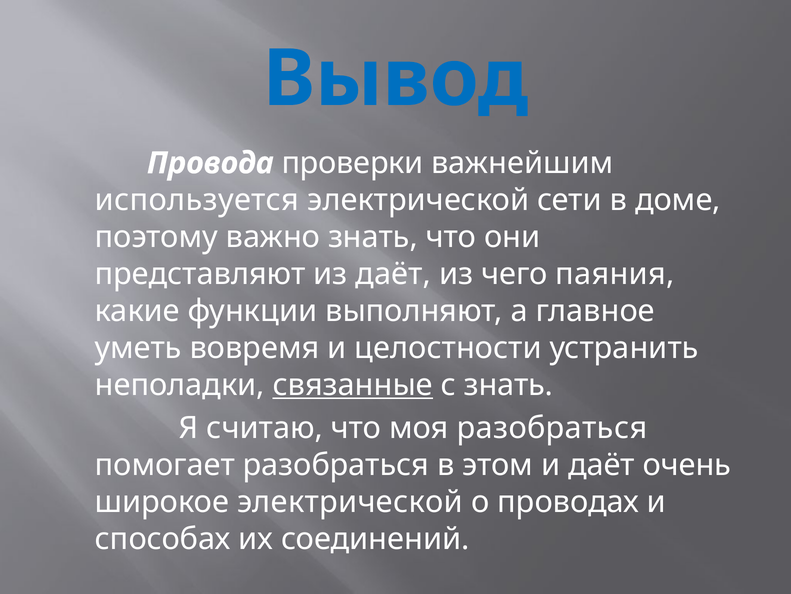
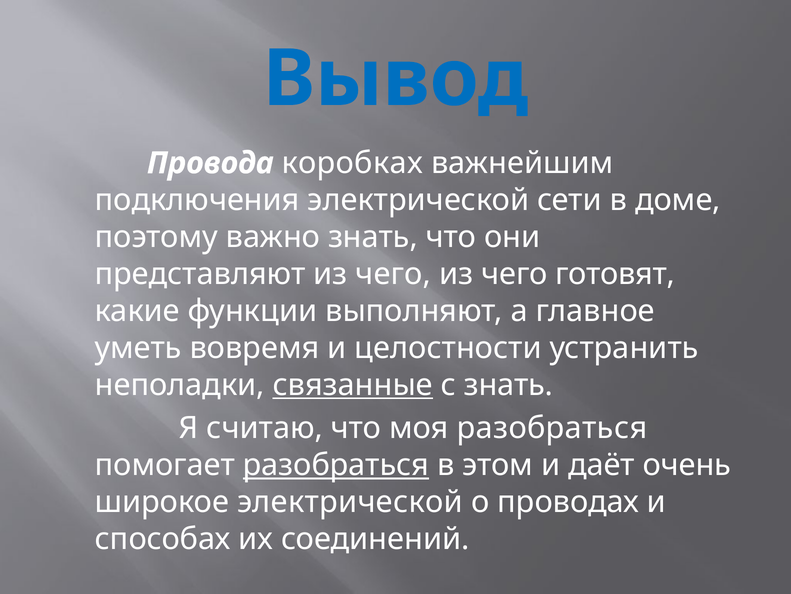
проверки: проверки -> коробках (352, 163)
используется: используется -> подключения (197, 200)
представляют из даёт: даёт -> чего (393, 274)
паяния: паяния -> готовят (615, 274)
разобраться underline: none -> present (336, 465)
